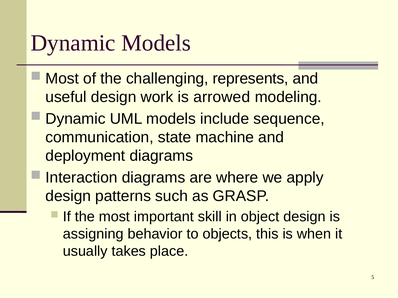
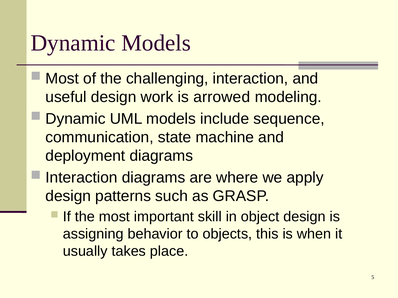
challenging represents: represents -> interaction (250, 79)
